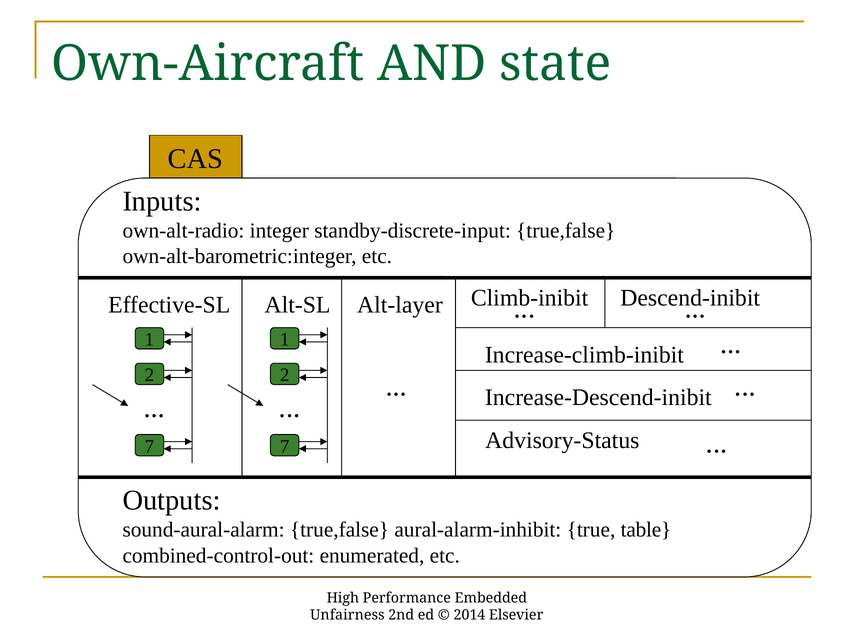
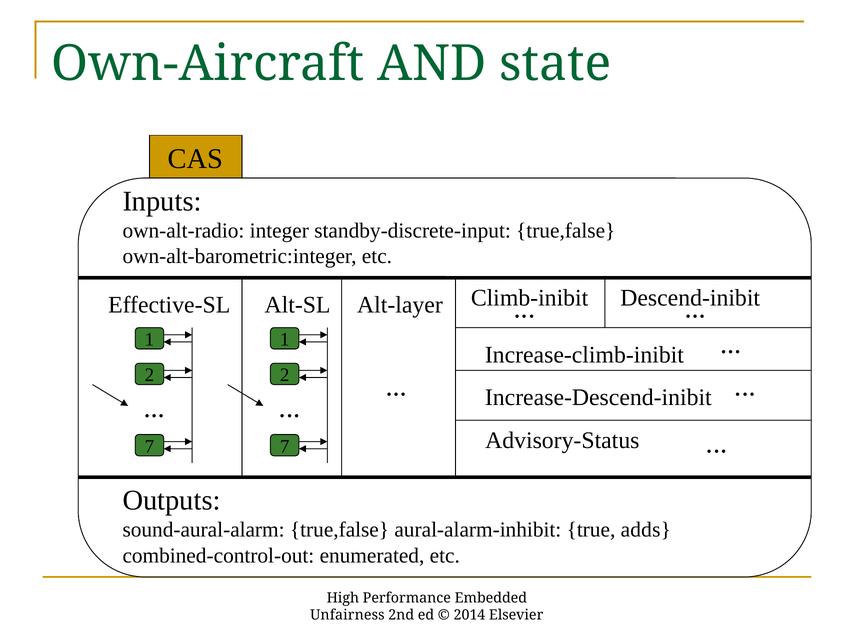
table: table -> adds (646, 529)
